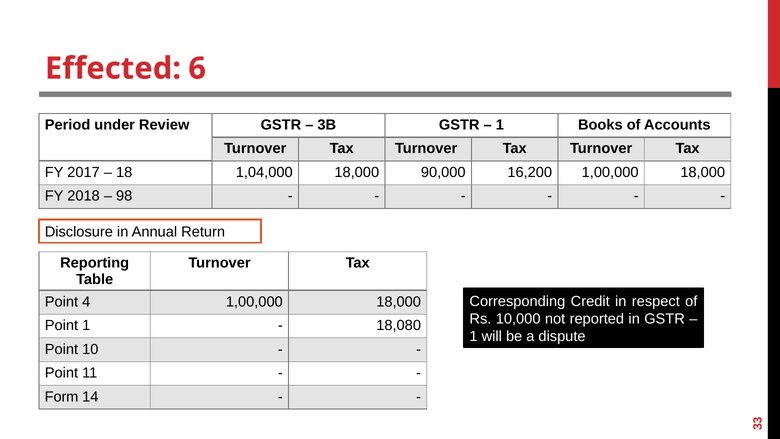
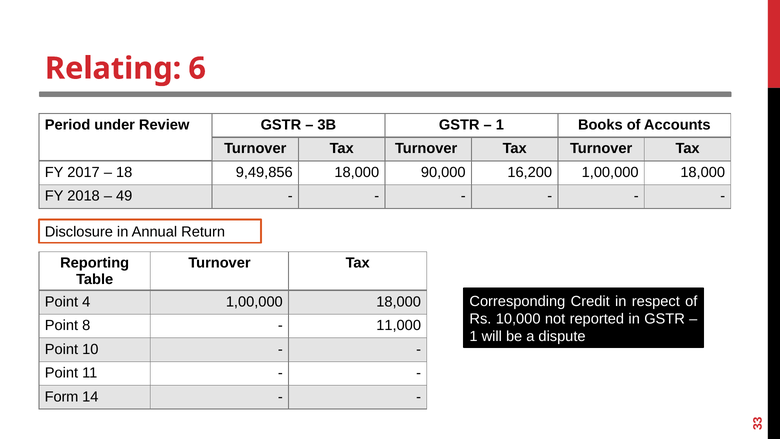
Effected: Effected -> Relating (113, 68)
1,04,000: 1,04,000 -> 9,49,856 (264, 172)
98: 98 -> 49 (124, 196)
Point 1: 1 -> 8 (86, 325)
18,080: 18,080 -> 11,000 (399, 325)
